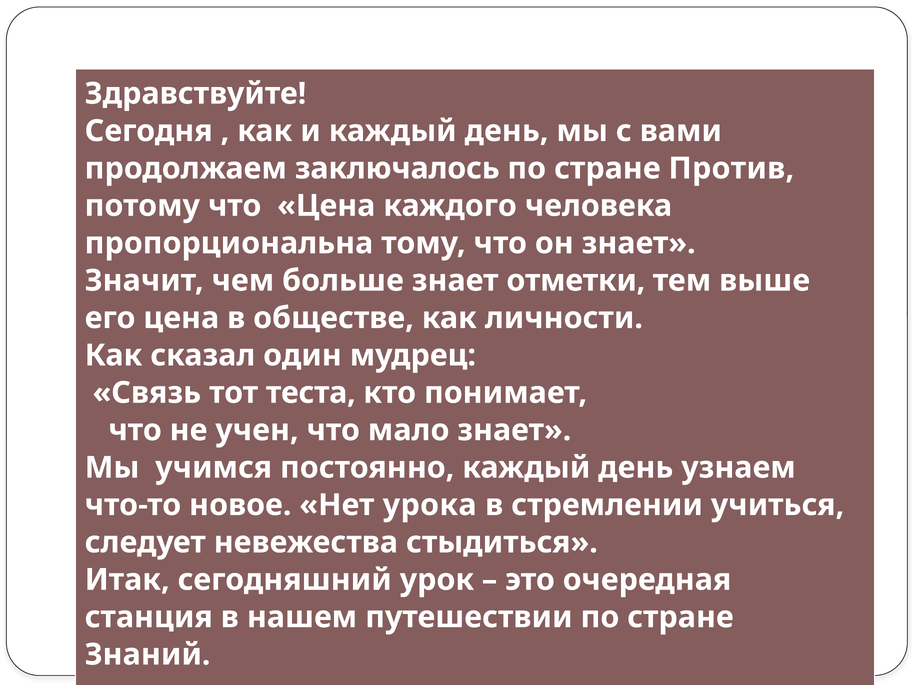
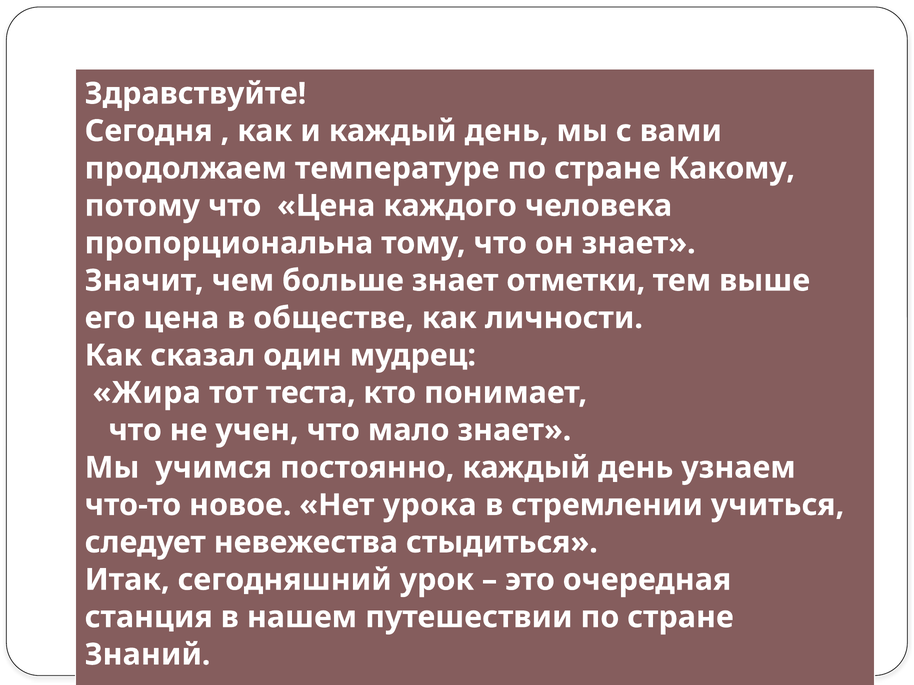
заключалось: заключалось -> температуре (397, 169)
Против: Против -> Какому (732, 169)
Связь: Связь -> Жира (147, 393)
